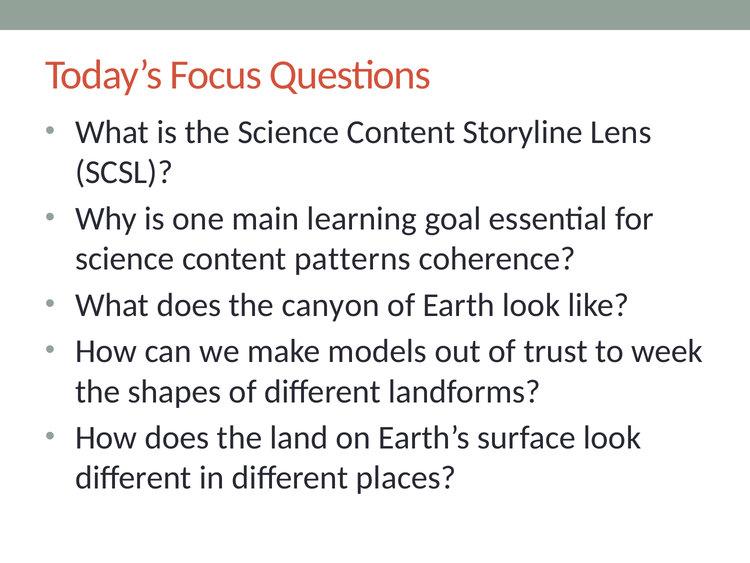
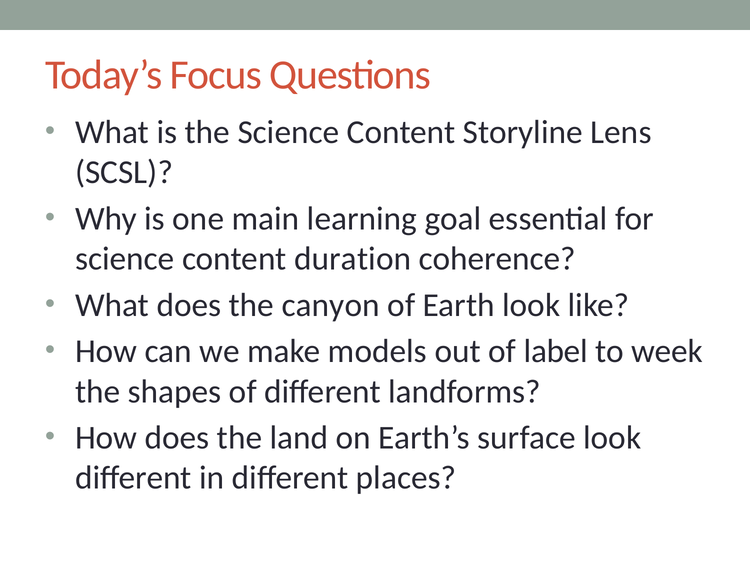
patterns: patterns -> duration (353, 259)
trust: trust -> label (556, 351)
